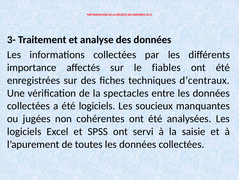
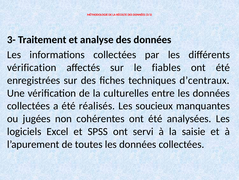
importance: importance -> vérification (32, 67)
spectacles: spectacles -> culturelles (126, 93)
été logiciels: logiciels -> réalisés (97, 106)
